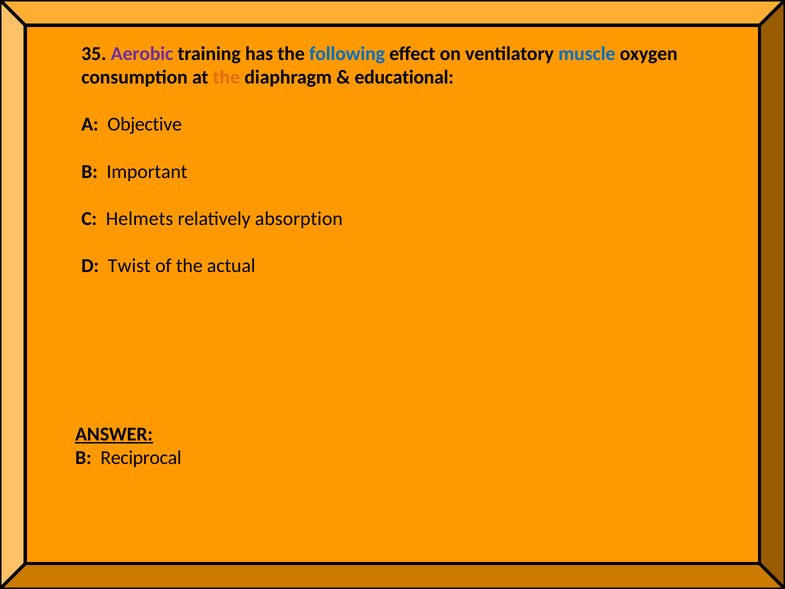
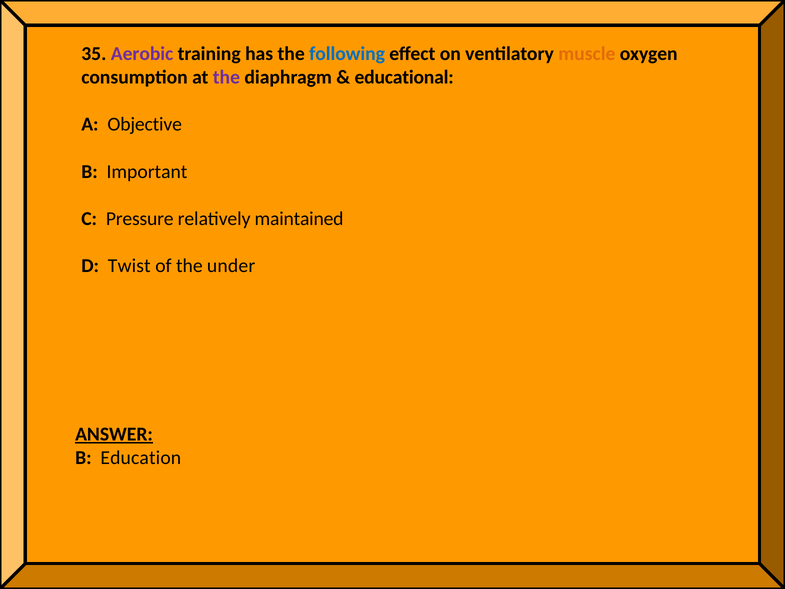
muscle colour: blue -> orange (587, 54)
the colour: orange -> purple (226, 77)
Helmets: Helmets -> Pressure (140, 219)
absorption: absorption -> maintained (299, 219)
actual: actual -> under (231, 266)
Reciprocal: Reciprocal -> Education (141, 458)
